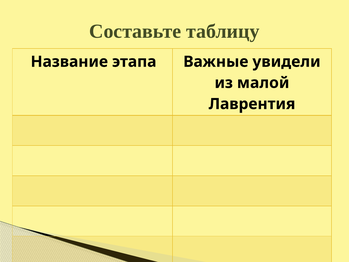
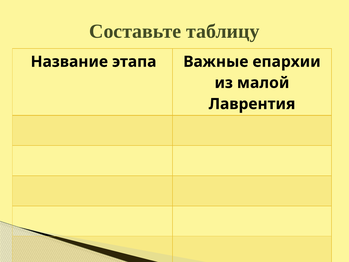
увидели: увидели -> епархии (287, 62)
